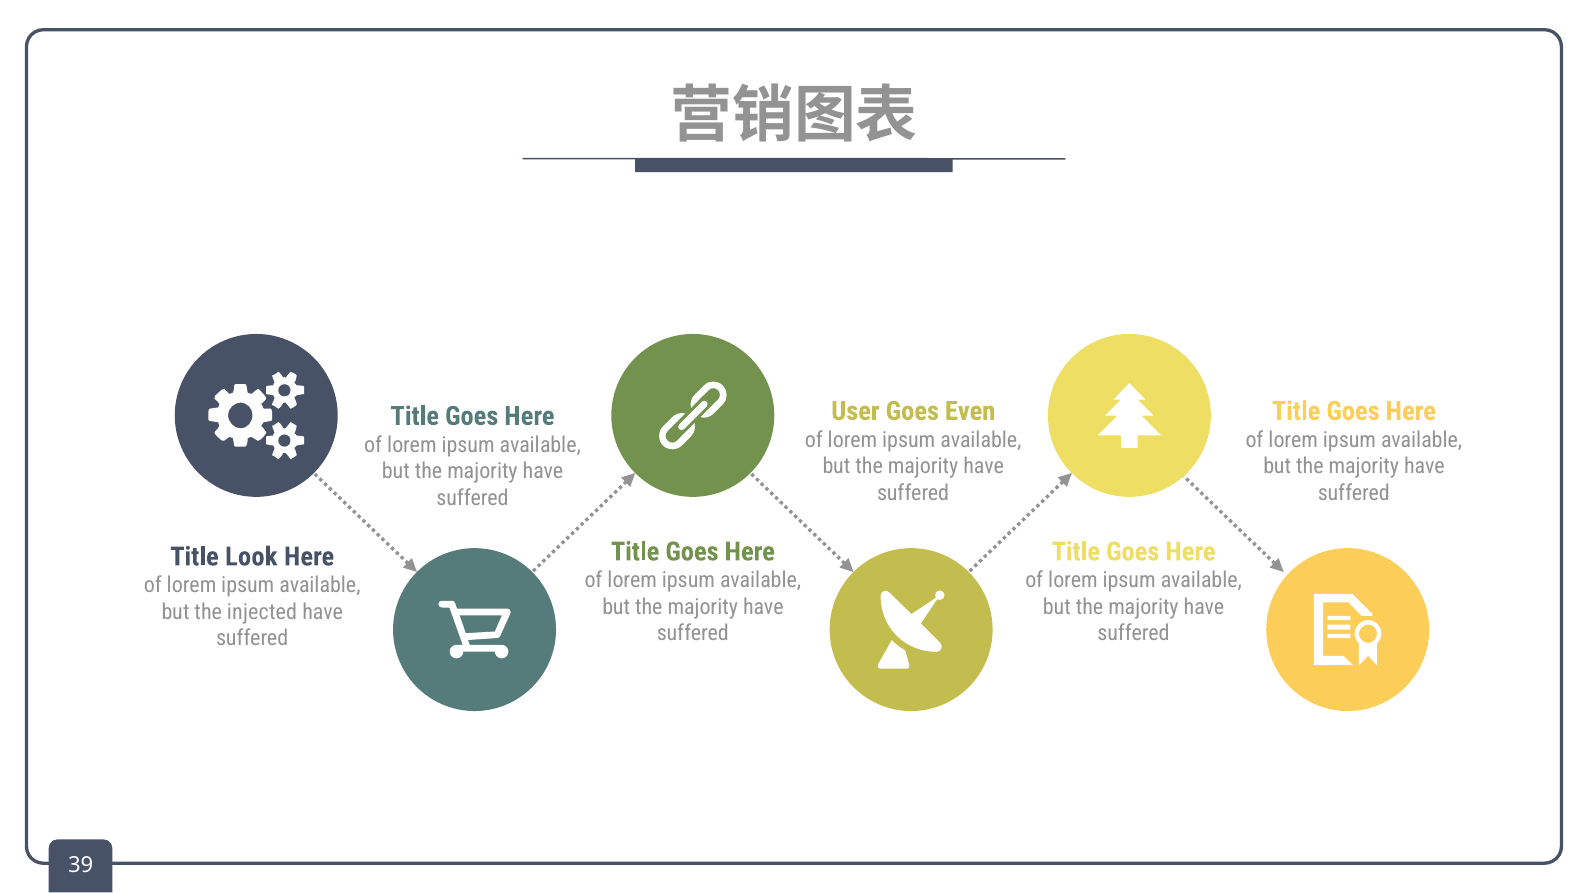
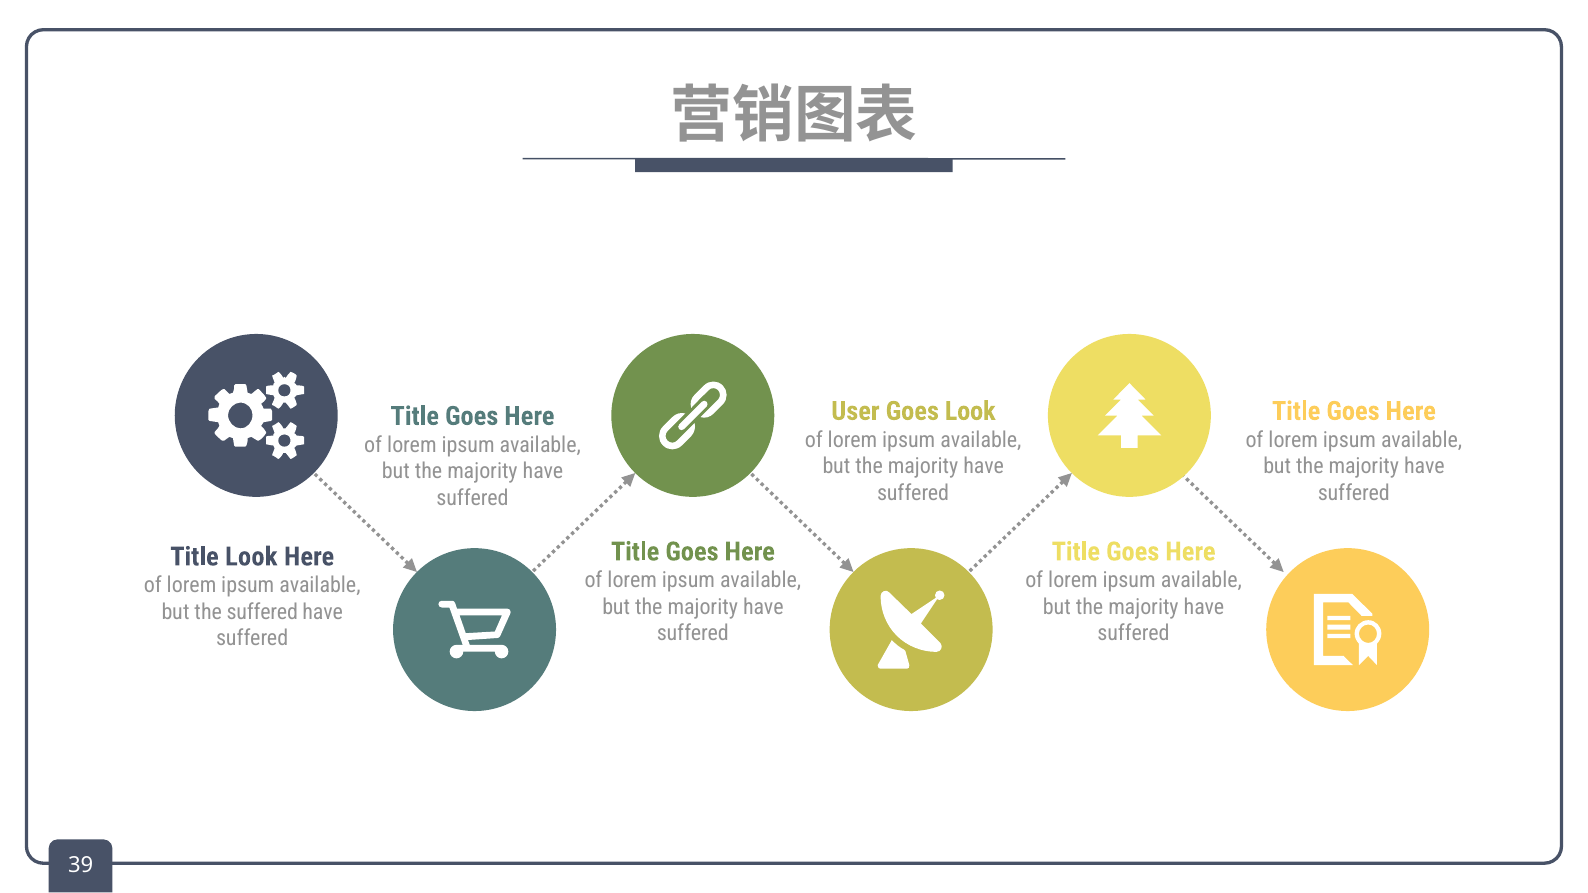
Goes Even: Even -> Look (970, 411)
the injected: injected -> suffered (262, 612)
